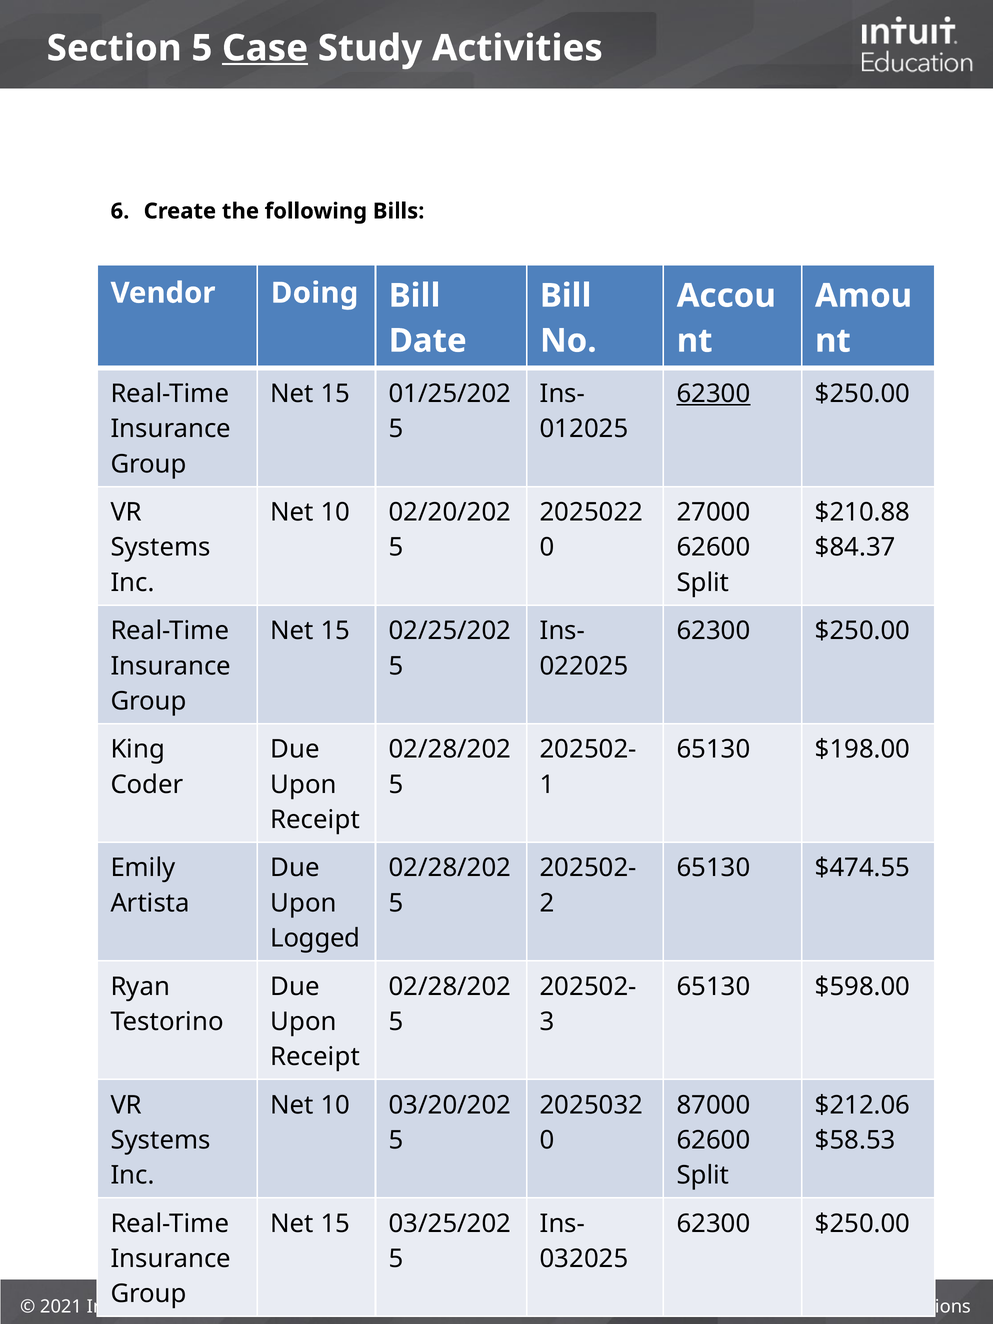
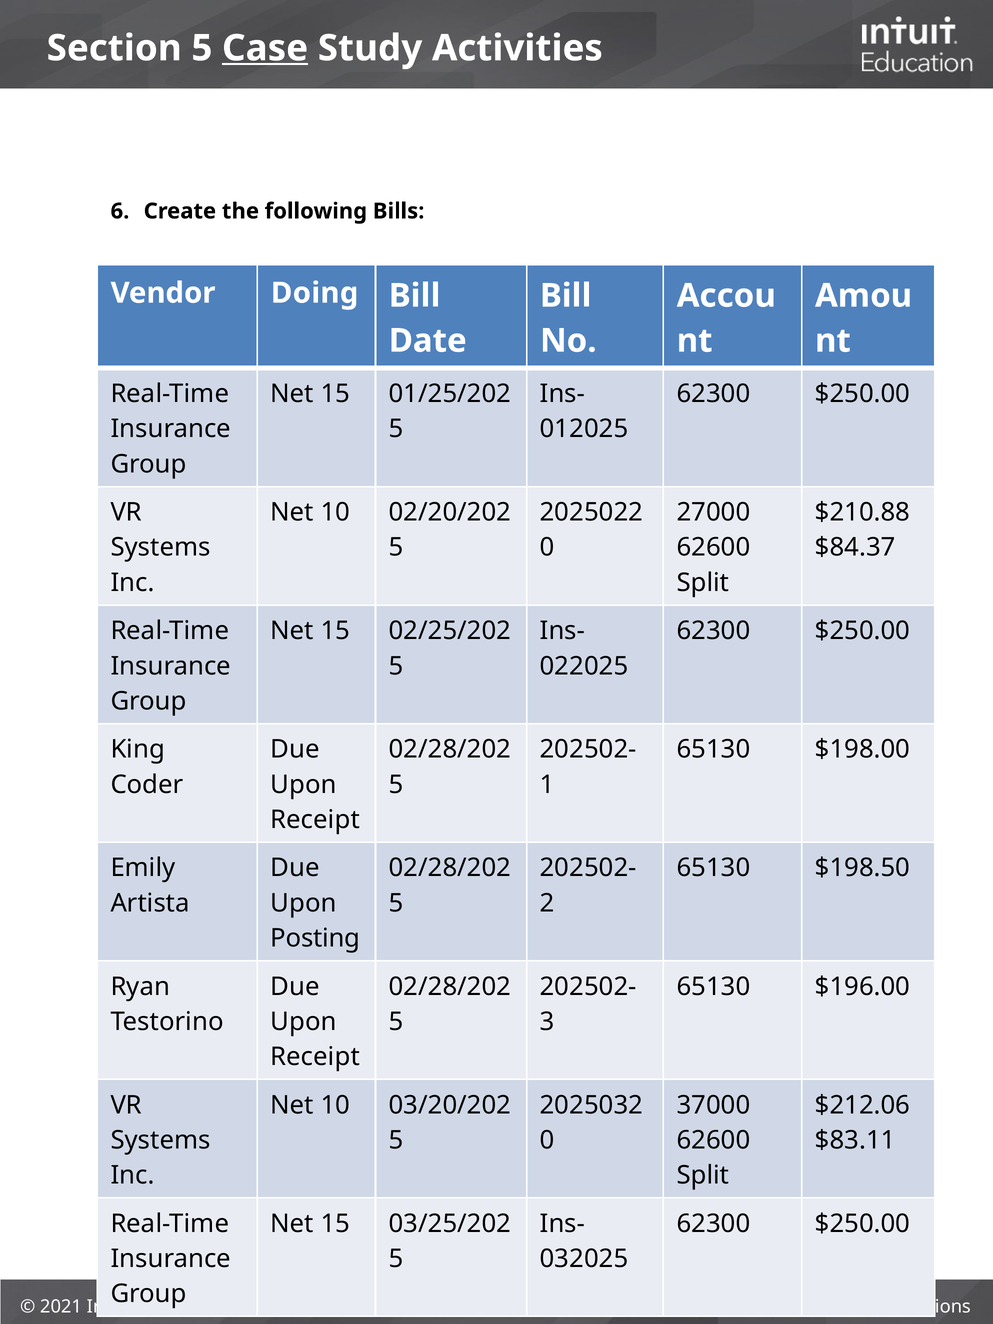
62300 underline: present -> none (713, 394)
$474.55: $474.55 -> $198.50 (863, 868)
Logged: Logged -> Posting (315, 938)
$598.00: $598.00 -> $196.00 (863, 987)
87000: 87000 -> 37000 (713, 1105)
$58.53: $58.53 -> $83.11 (855, 1140)
